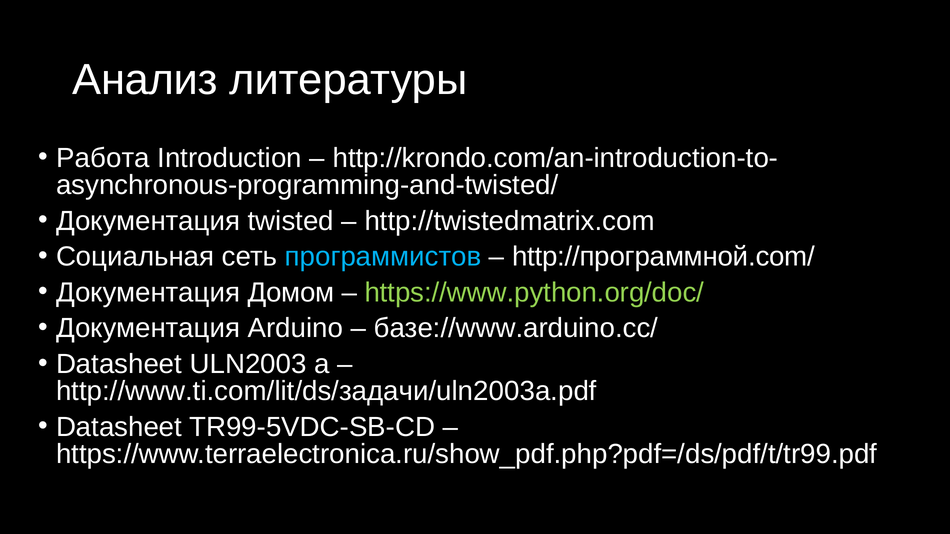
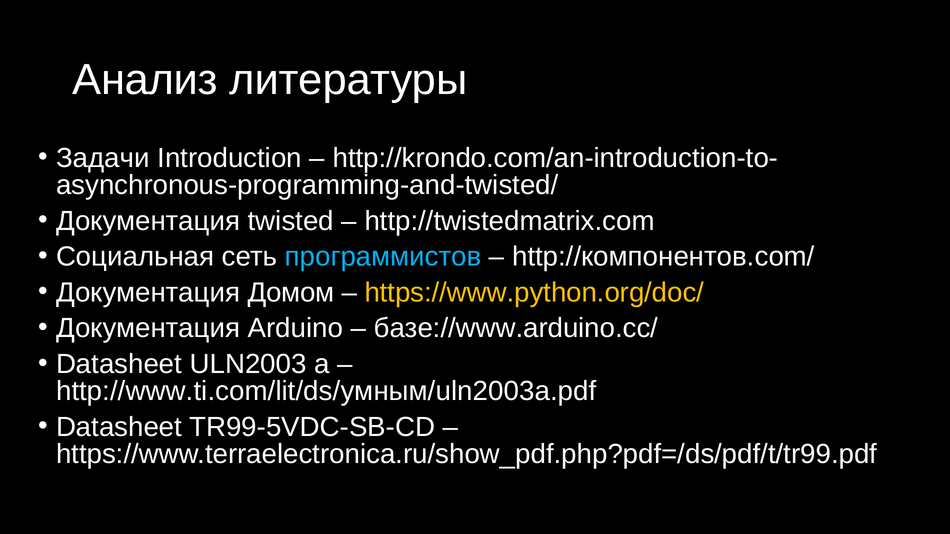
Работа: Работа -> Задачи (103, 158)
http://программной.com/: http://программной.com/ -> http://компонентов.com/ (663, 257)
https://www.python.org/doc/ colour: light green -> yellow (534, 293)
http://www.ti.com/lit/ds/задачи/uln2003a.pdf: http://www.ti.com/lit/ds/задачи/uln2003a.pdf -> http://www.ti.com/lit/ds/умным/uln2003a.pdf (326, 391)
